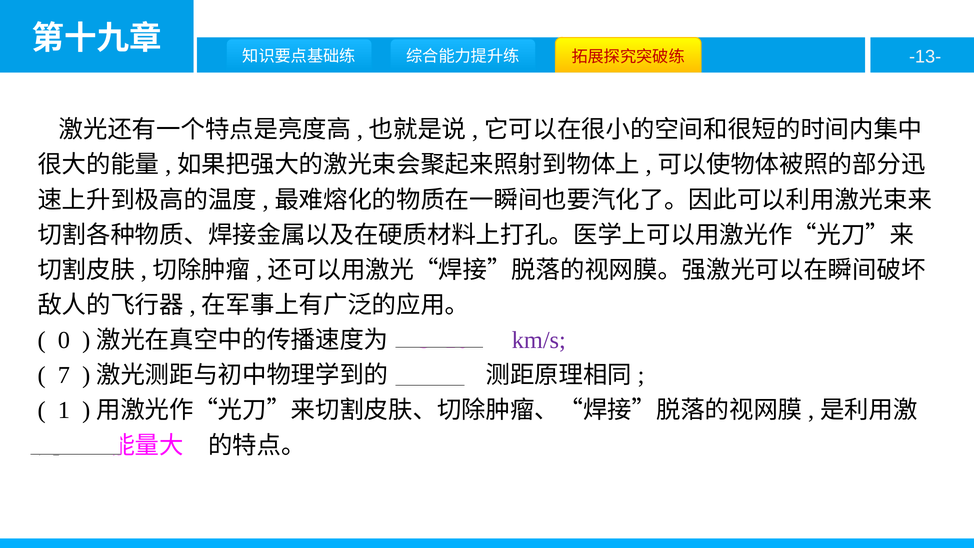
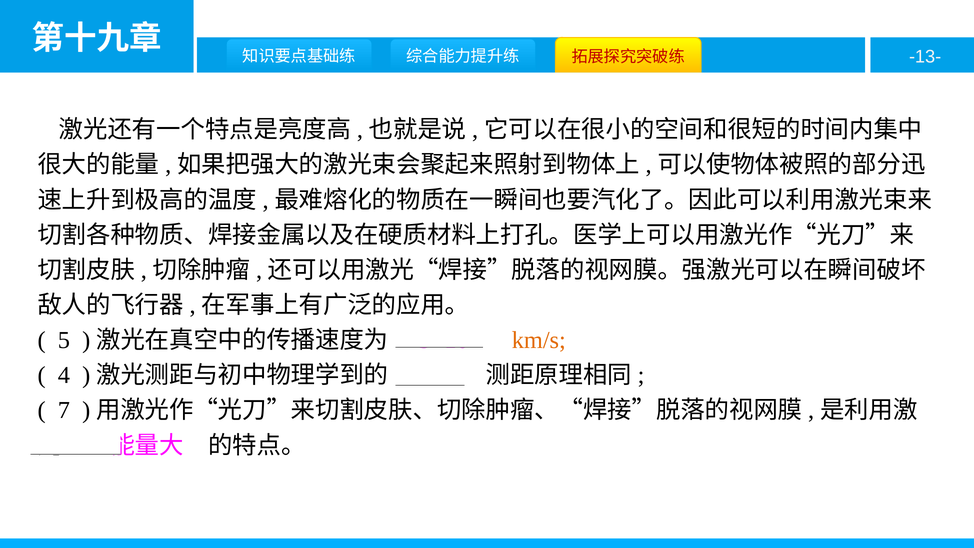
0: 0 -> 5 (64, 340)
km/s colour: purple -> orange (539, 340)
7: 7 -> 4 (64, 375)
1: 1 -> 7 (64, 410)
